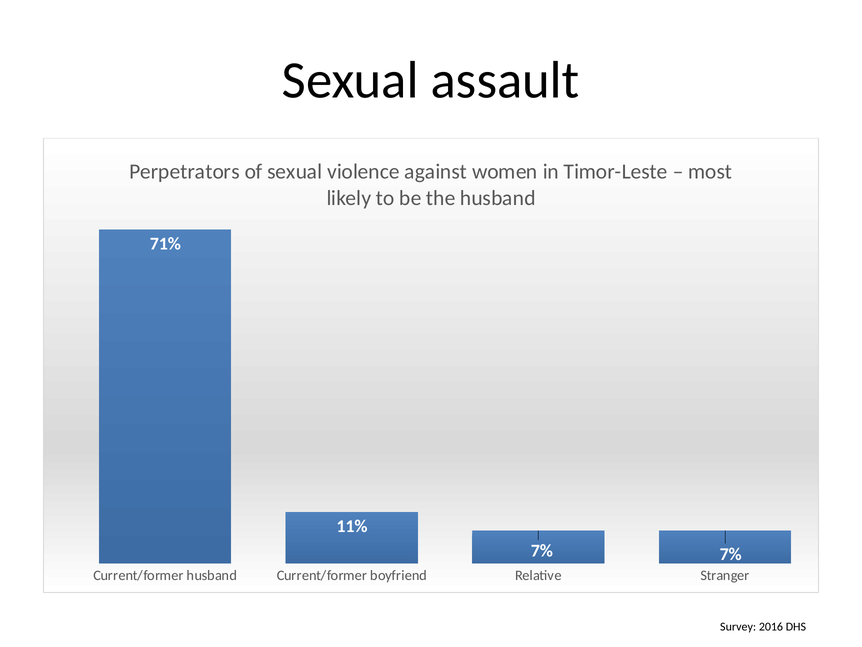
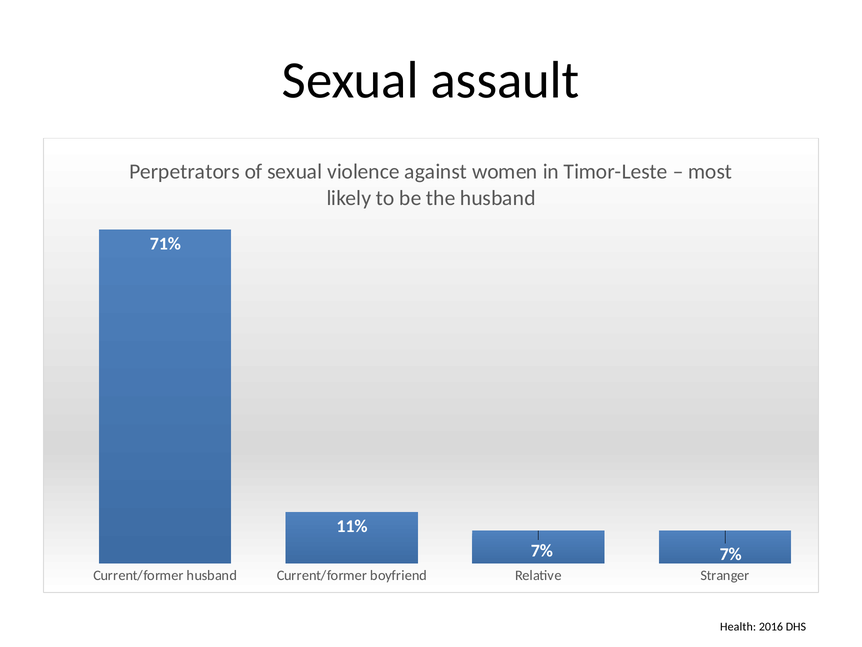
Survey: Survey -> Health (738, 627)
